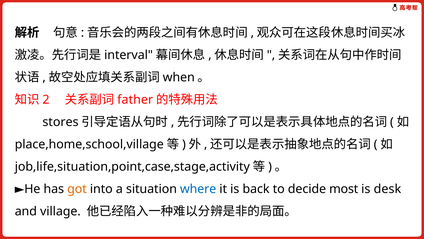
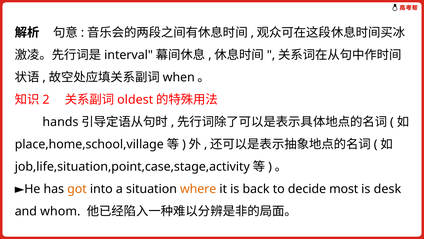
father: father -> oldest (135, 100)
stores: stores -> hands (60, 122)
where colour: blue -> orange (198, 189)
village: village -> whom (60, 211)
